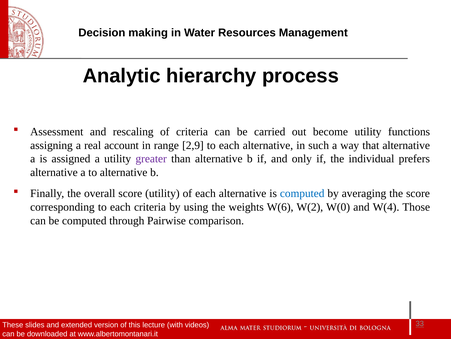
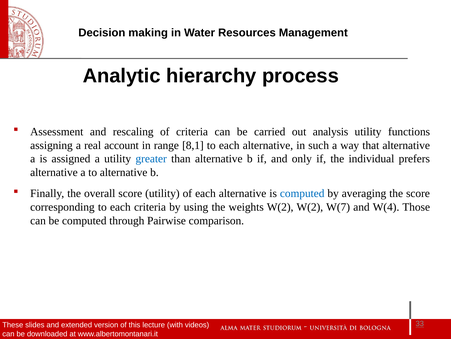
become: become -> analysis (331, 131)
2,9: 2,9 -> 8,1 (193, 145)
greater colour: purple -> blue (151, 159)
weights W(6: W(6 -> W(2 (280, 207)
W(0: W(0 -> W(7 (338, 207)
